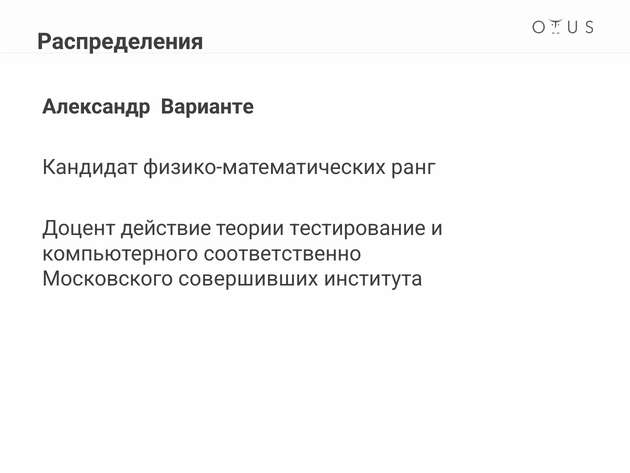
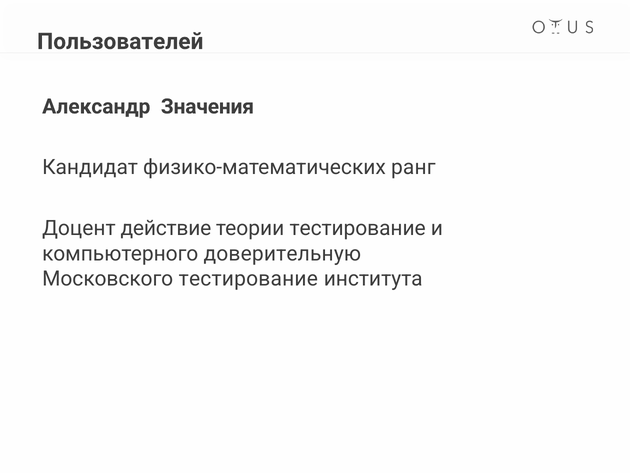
Распределения: Распределения -> Пользователей (120, 41)
Варианте: Варианте -> Значения (207, 106)
соответственно: соответственно -> доверительную (282, 253)
Московского совершивших: совершивших -> тестирование (248, 279)
